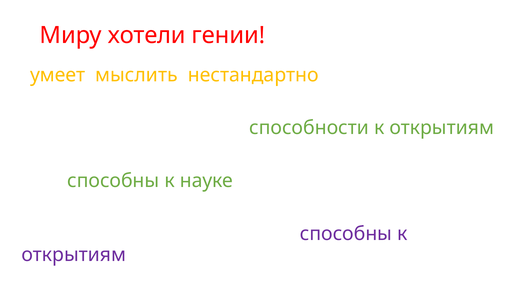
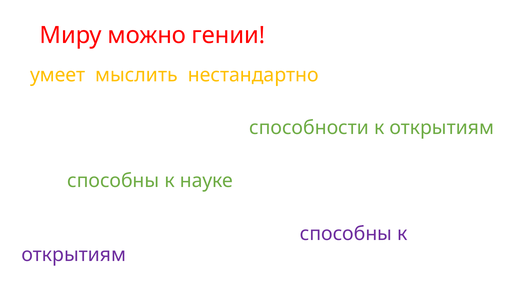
хотели: хотели -> можно (147, 35)
